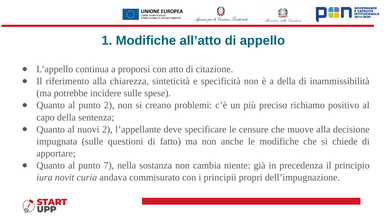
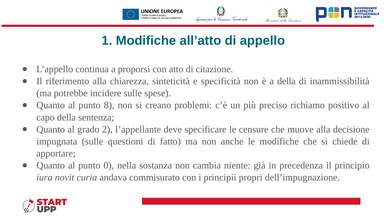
punto 2: 2 -> 8 (109, 105)
nuovi: nuovi -> grado (88, 129)
7: 7 -> 0 (109, 165)
